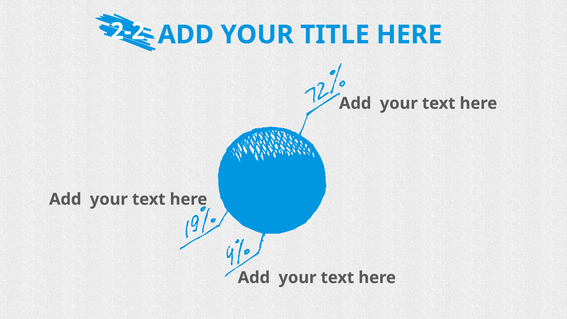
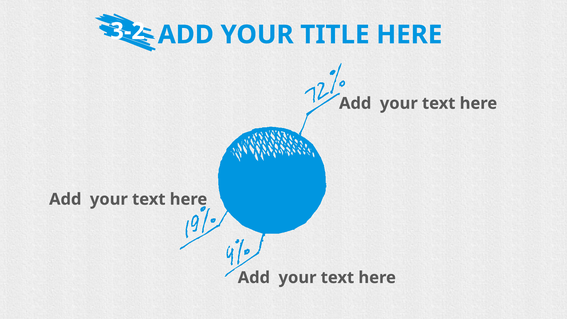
2-2: 2-2 -> 3-2 (128, 31)
